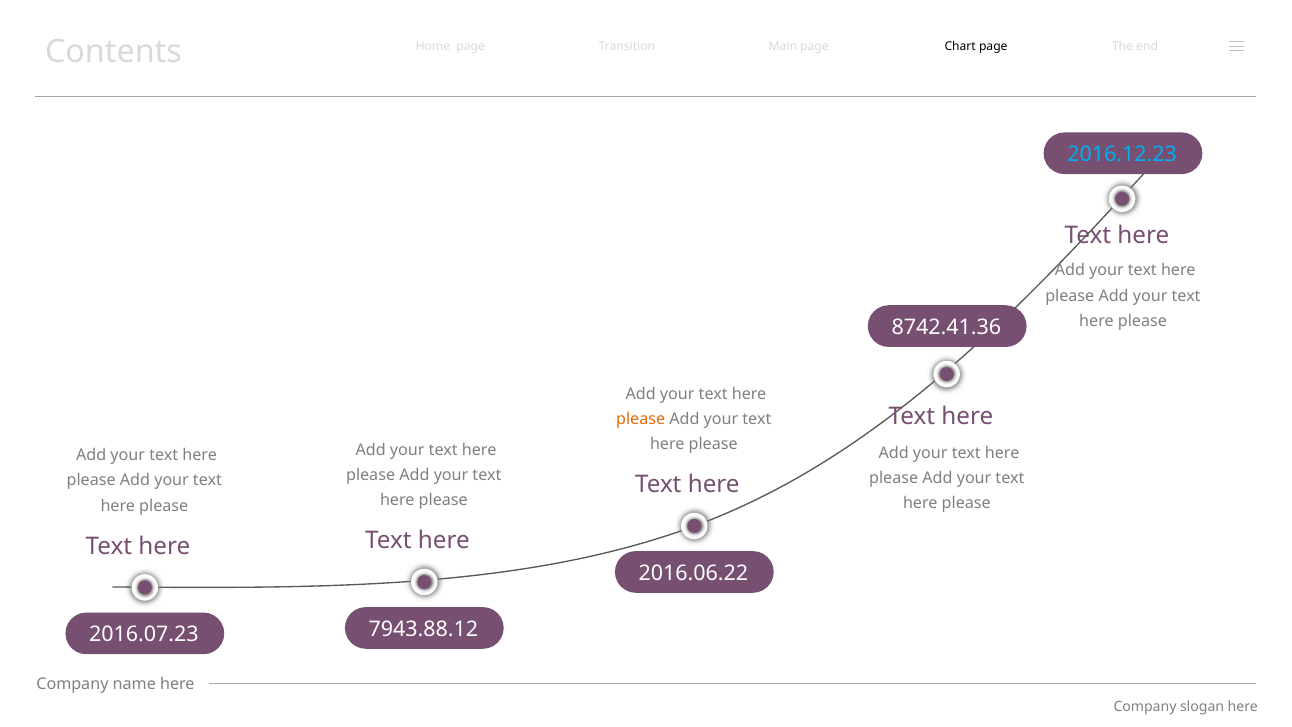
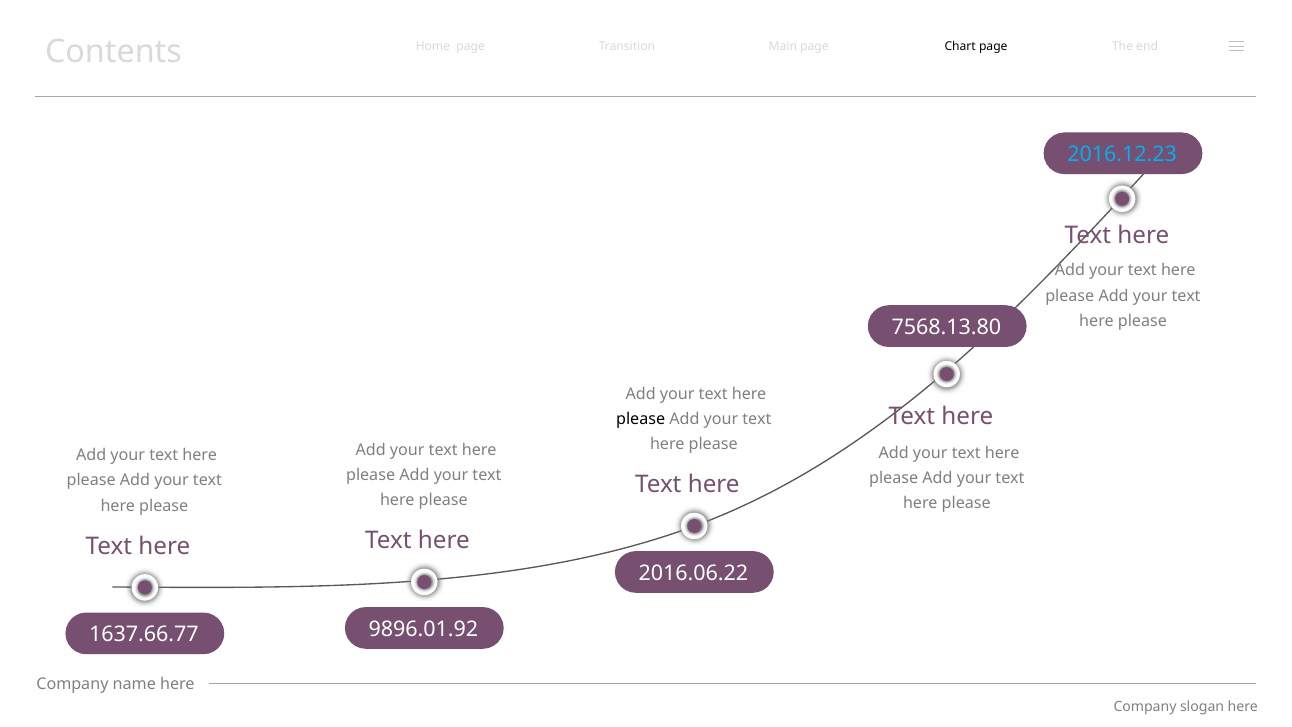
8742.41.36: 8742.41.36 -> 7568.13.80 (946, 327)
please colour: orange -> black (641, 419)
7943.88.12: 7943.88.12 -> 9896.01.92 (423, 629)
2016.07.23: 2016.07.23 -> 1637.66.77 (144, 634)
